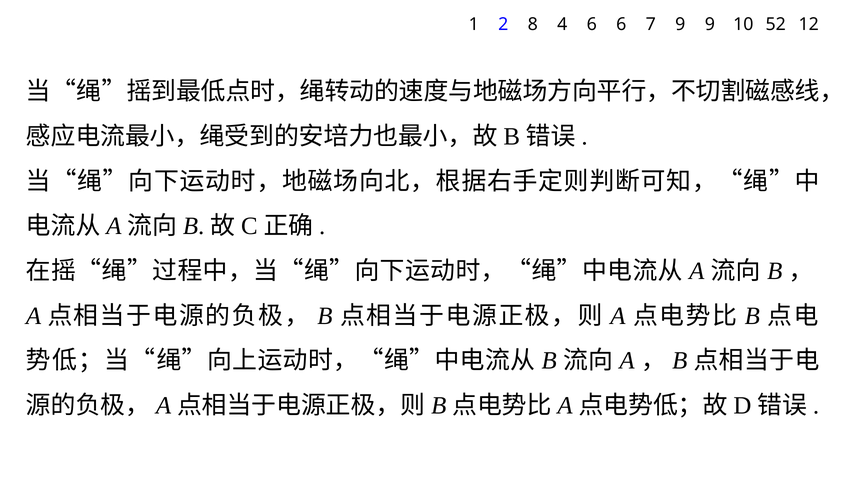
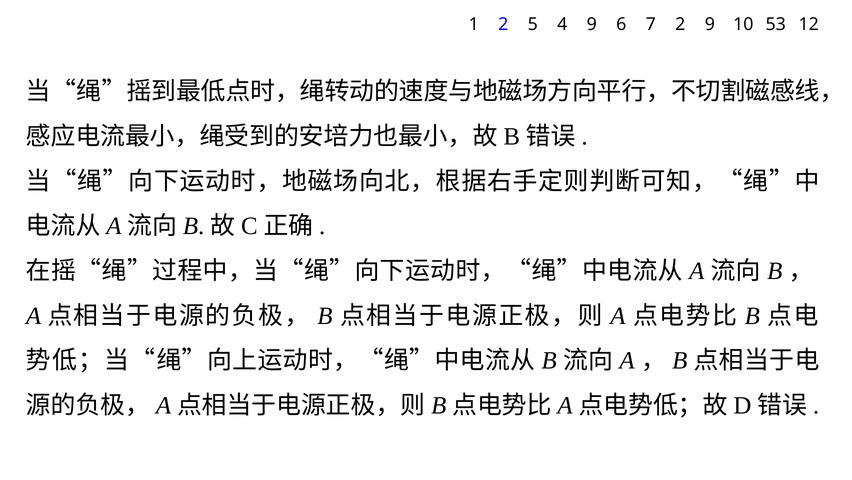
8: 8 -> 5 (533, 25)
4 6: 6 -> 9 (592, 25)
7 9: 9 -> 2 (680, 25)
52: 52 -> 53 (776, 25)
